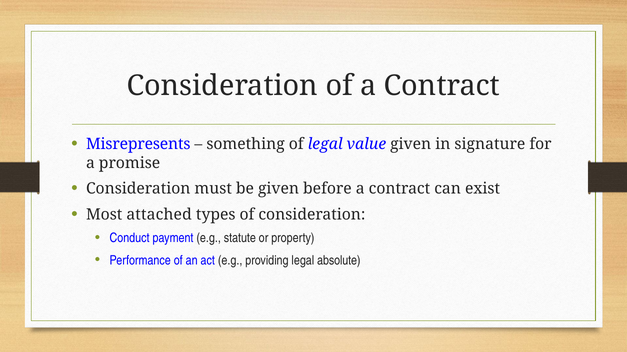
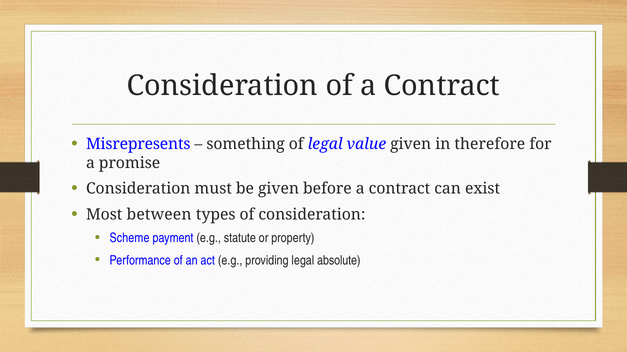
signature: signature -> therefore (490, 144)
attached: attached -> between (159, 215)
Conduct: Conduct -> Scheme (129, 238)
